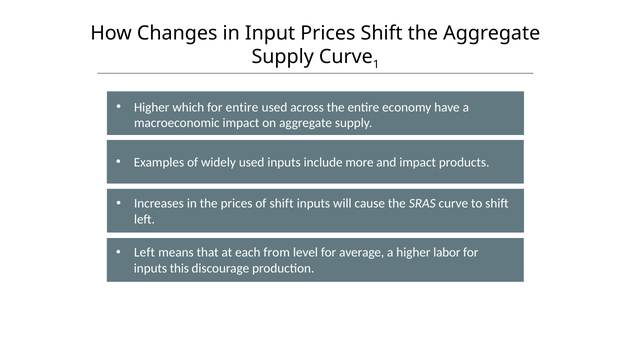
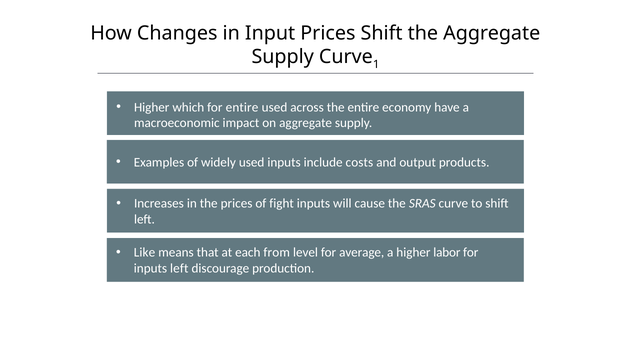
more: more -> costs (359, 162)
and impact: impact -> output (418, 162)
of shift: shift -> fight (282, 203)
Left: Left -> Like (145, 252)
inputs this: this -> left (179, 268)
